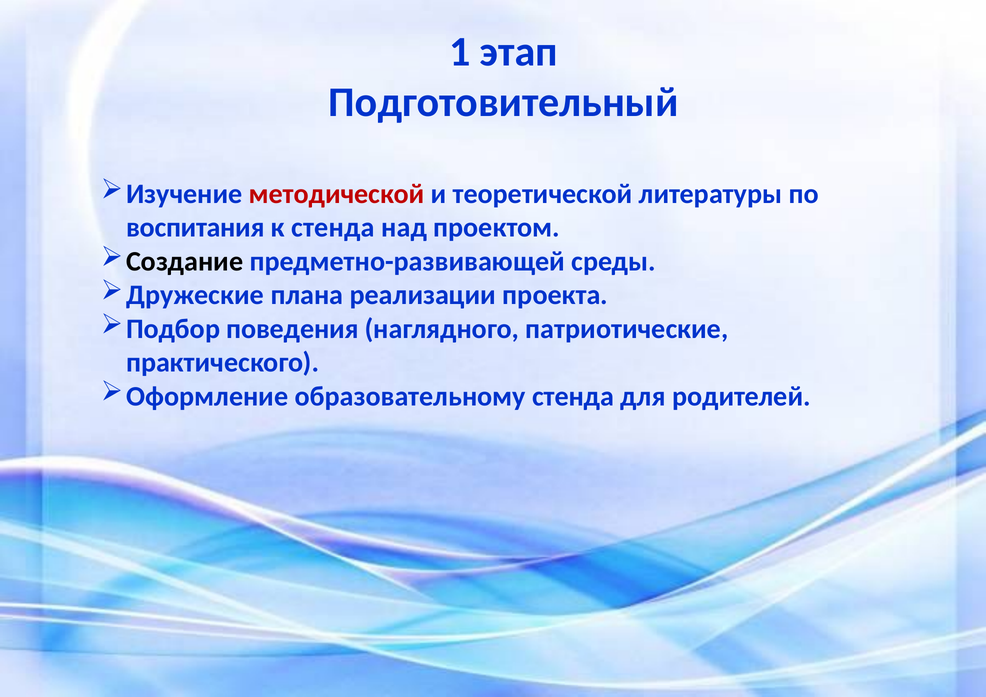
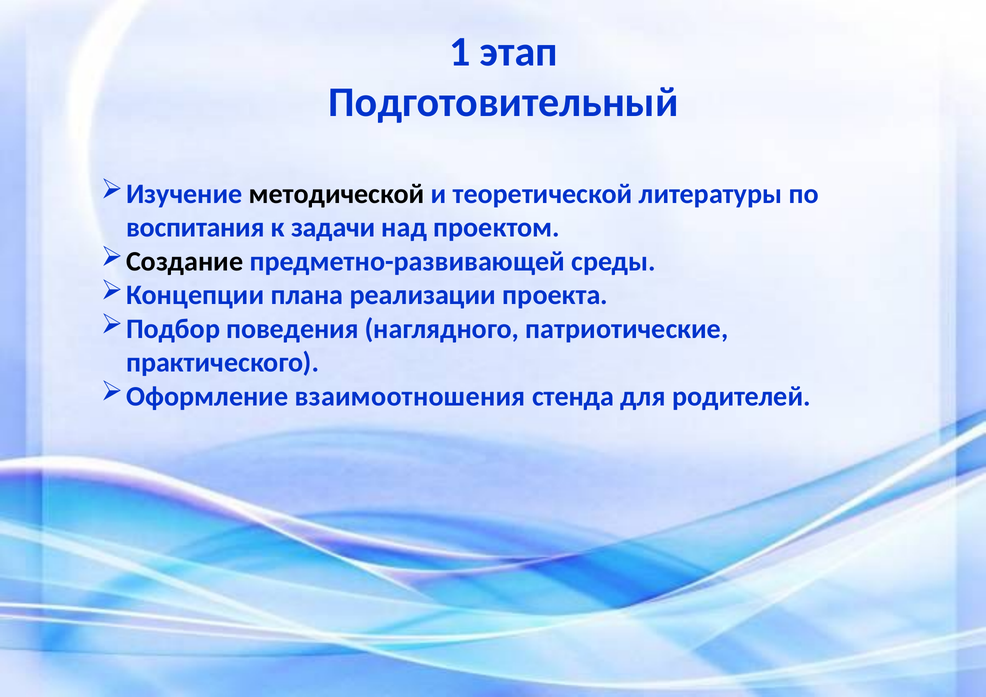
методической colour: red -> black (337, 194)
к стенда: стенда -> задачи (333, 228)
Дружеские: Дружеские -> Концепции (195, 295)
образовательному: образовательному -> взаимоотношения (410, 396)
